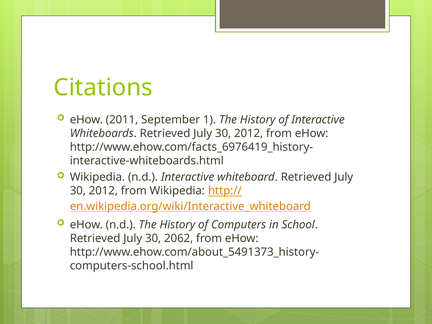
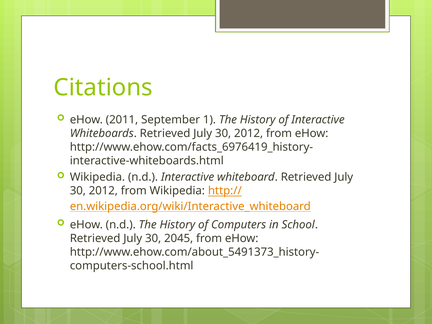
2062: 2062 -> 2045 (179, 238)
